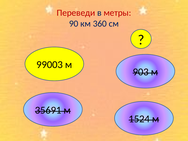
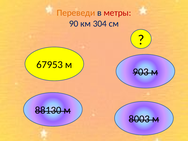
Переведи colour: red -> orange (76, 13)
360: 360 -> 304 (100, 24)
99003: 99003 -> 67953 (50, 65)
35691: 35691 -> 88130 (48, 110)
1524: 1524 -> 8003 (139, 119)
